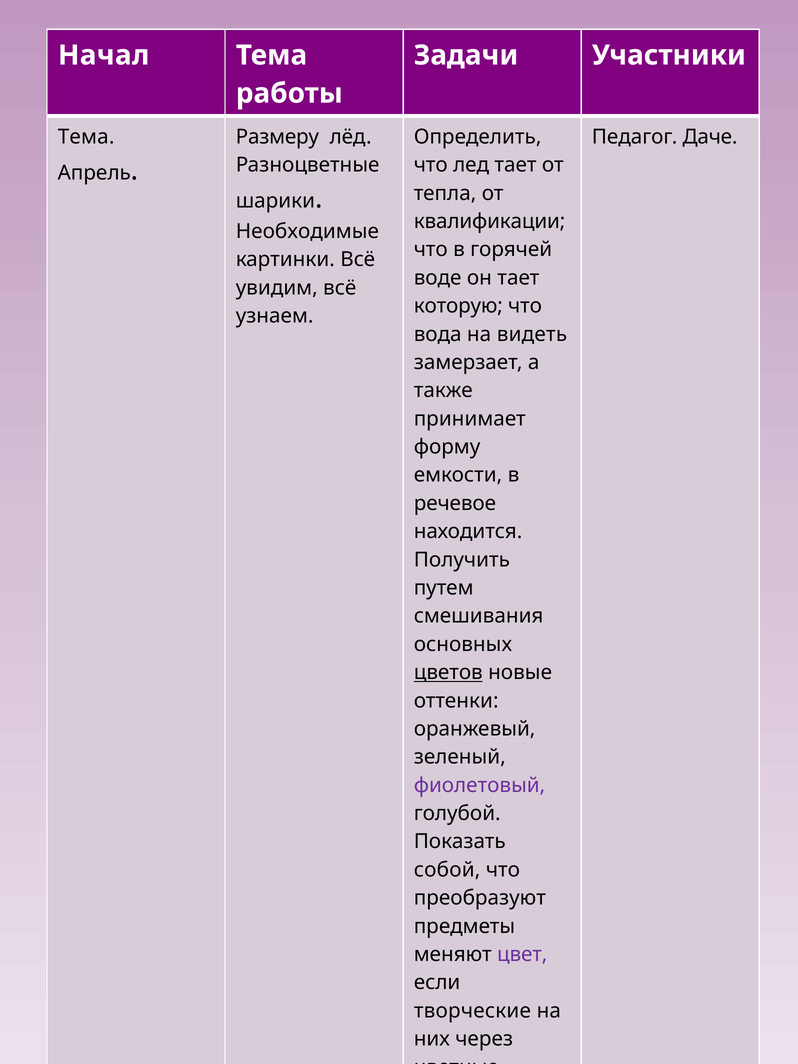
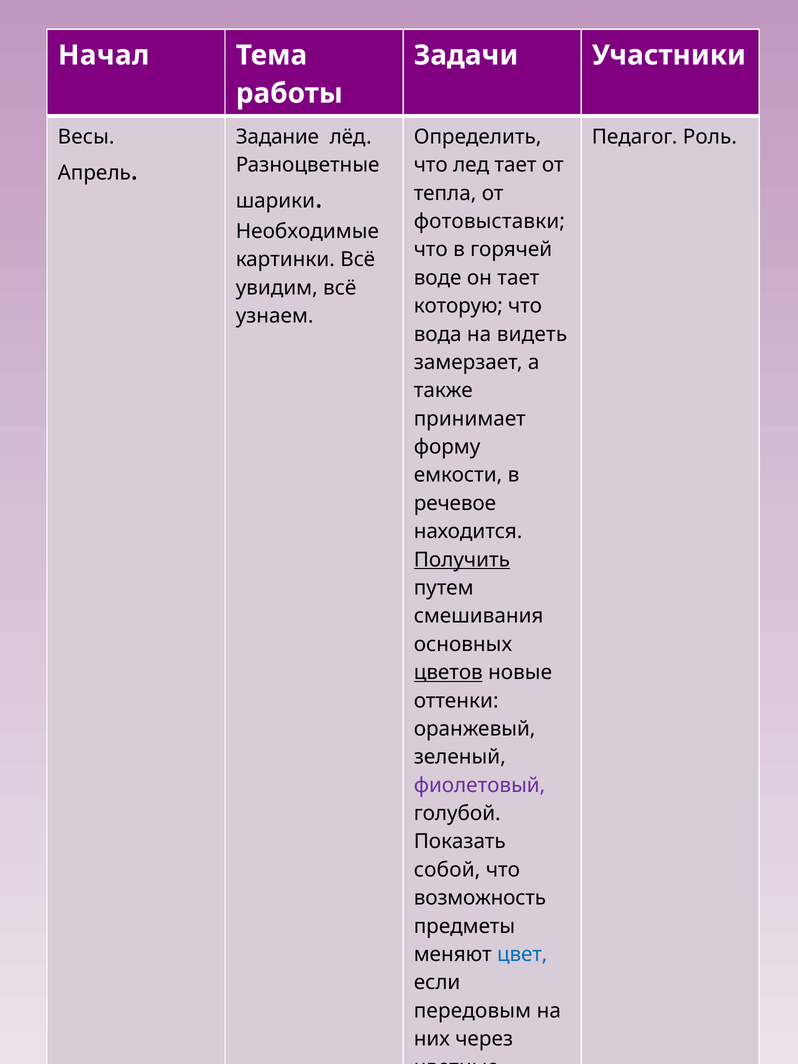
Тема: Тема -> Весы (86, 137)
Размеру: Размеру -> Задание (277, 137)
Даче: Даче -> Роль (710, 137)
квалификации: квалификации -> фотовыставки (489, 221)
Получить underline: none -> present (462, 560)
преобразуют: преобразуют -> возможность (480, 898)
цвет colour: purple -> blue (522, 954)
творческие: творческие -> передовым (472, 1011)
